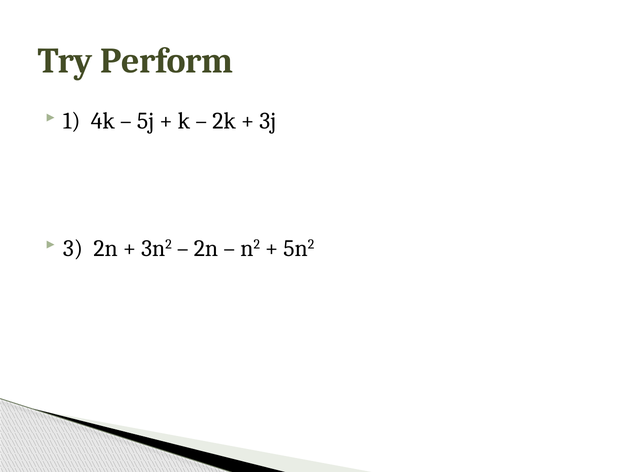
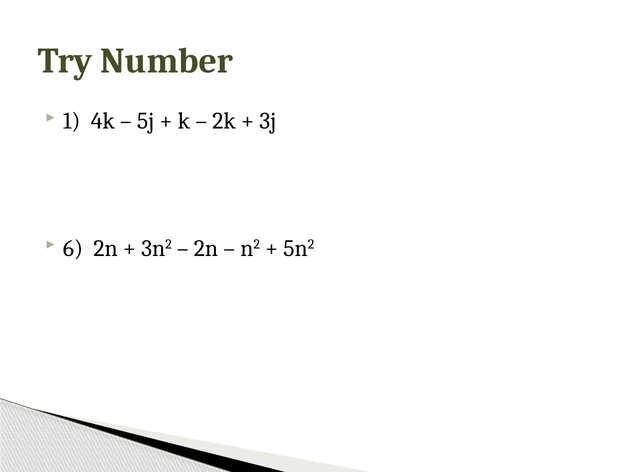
Perform: Perform -> Number (167, 61)
3: 3 -> 6 (73, 248)
